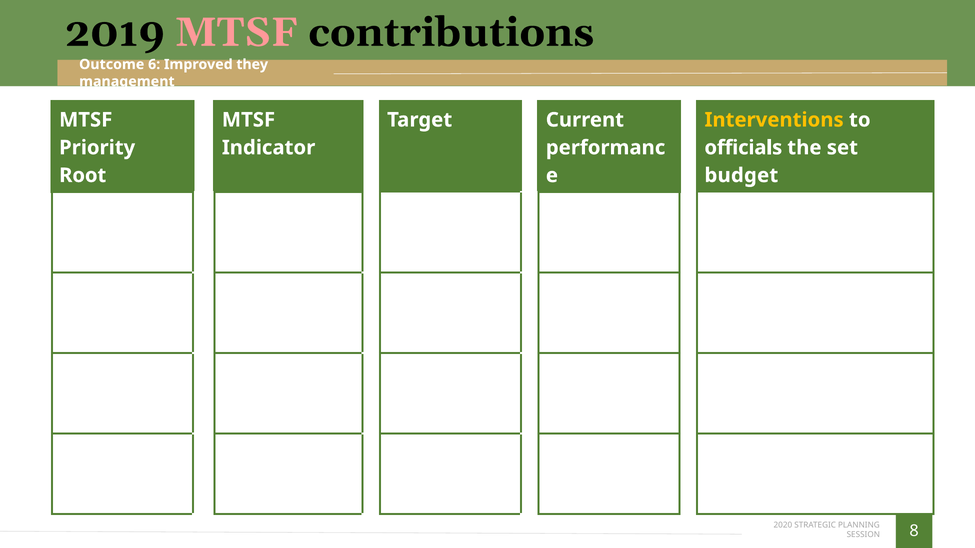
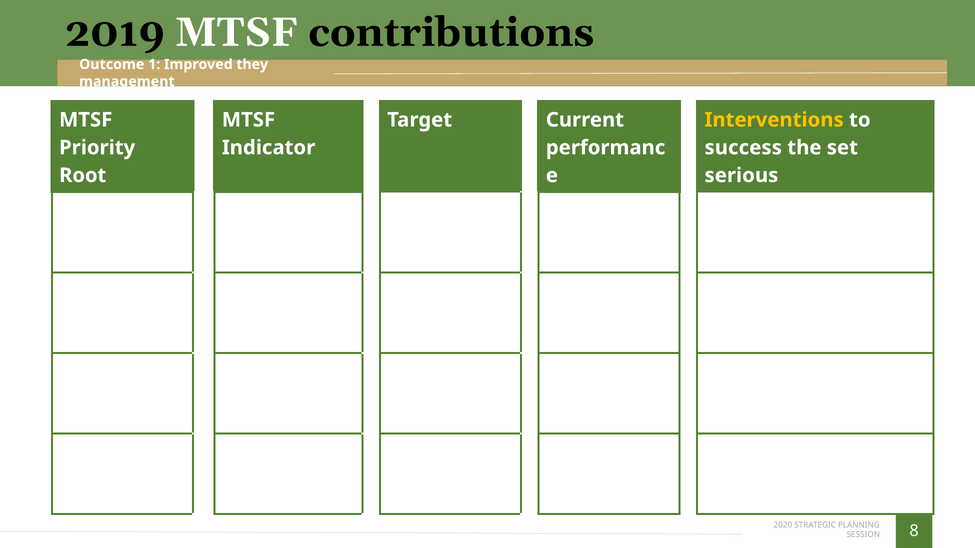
MTSF colour: pink -> white (237, 32)
6: 6 -> 1 (154, 64)
officials: officials -> success (743, 148)
budget: budget -> serious (741, 176)
